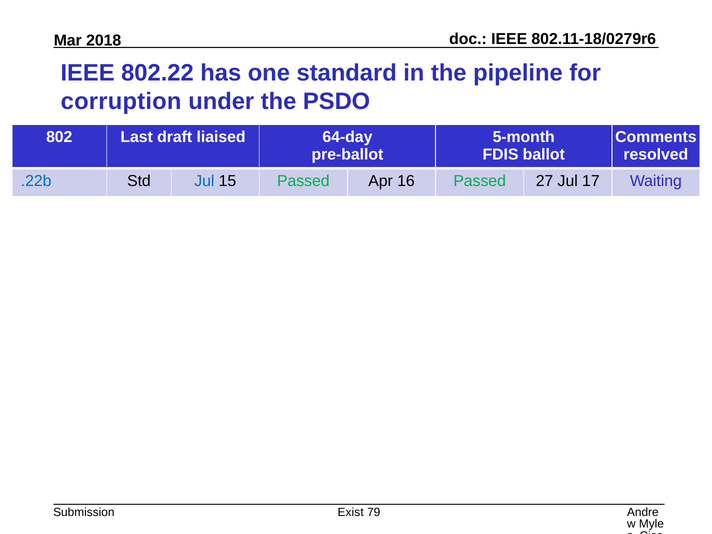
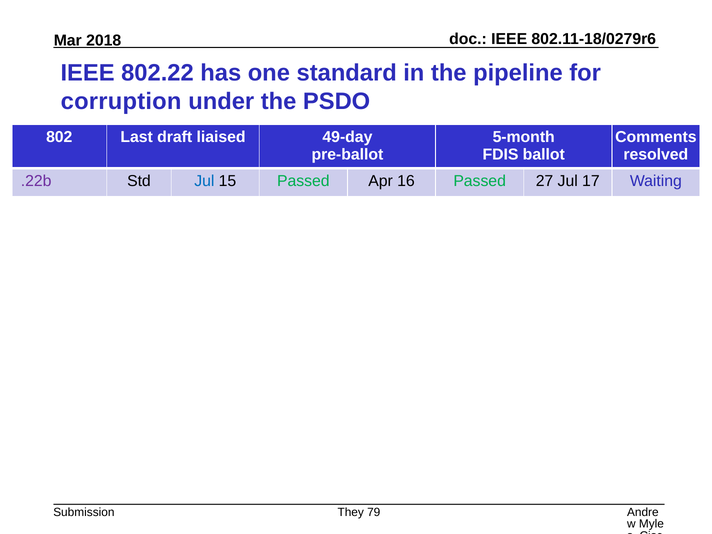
64-day: 64-day -> 49-day (347, 137)
.22b colour: blue -> purple (36, 181)
Exist: Exist -> They (351, 512)
